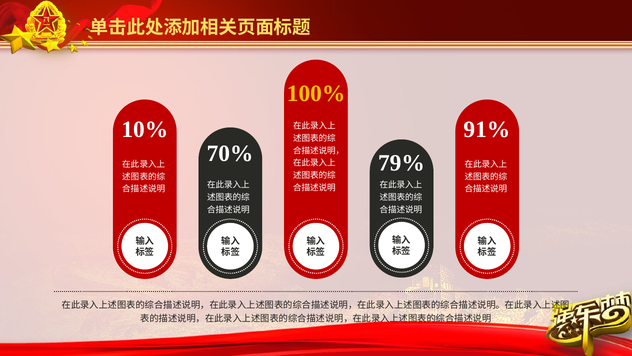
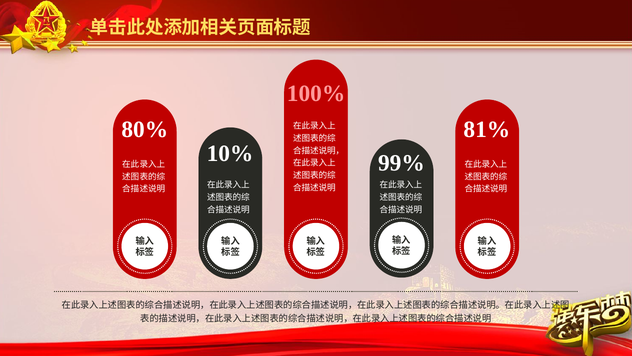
100% colour: yellow -> pink (316, 93)
10%: 10% -> 80% (145, 129)
91%: 91% -> 81% (487, 129)
70%: 70% -> 10% (230, 153)
79%: 79% -> 99% (401, 163)
